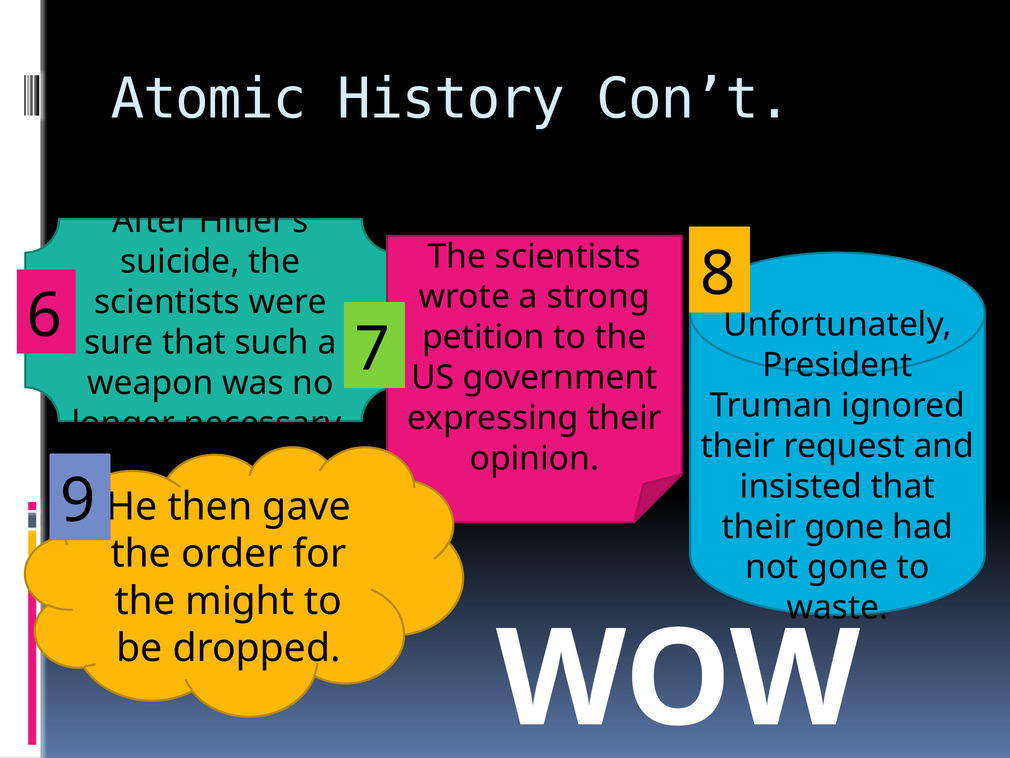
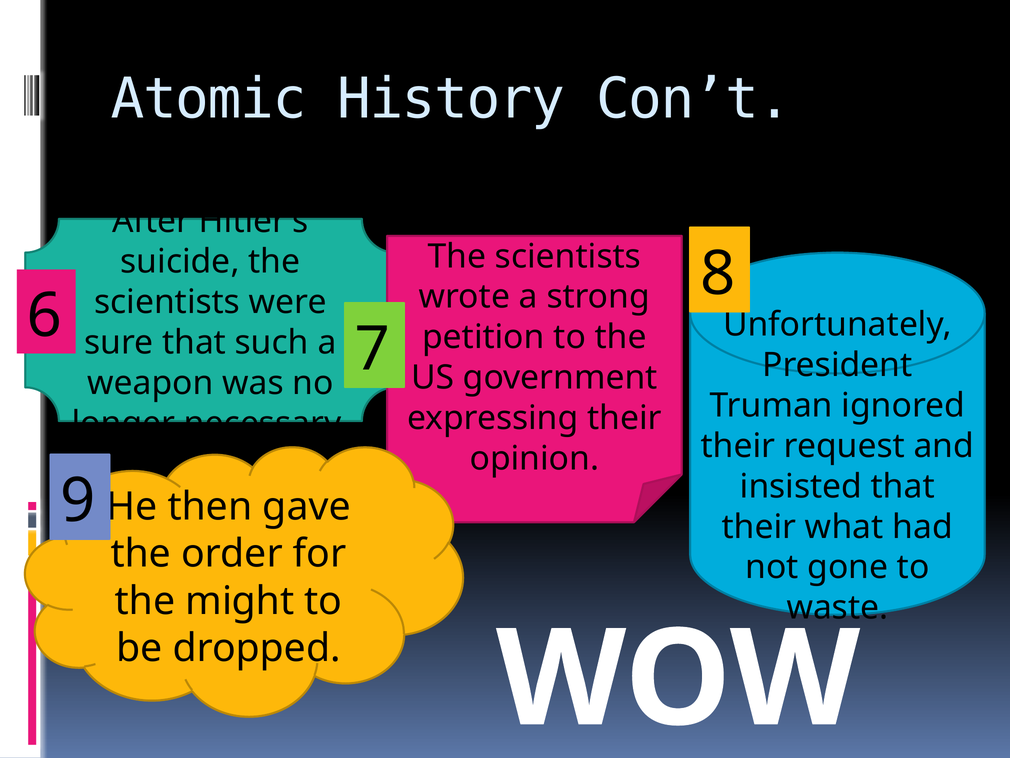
their gone: gone -> what (844, 527)
